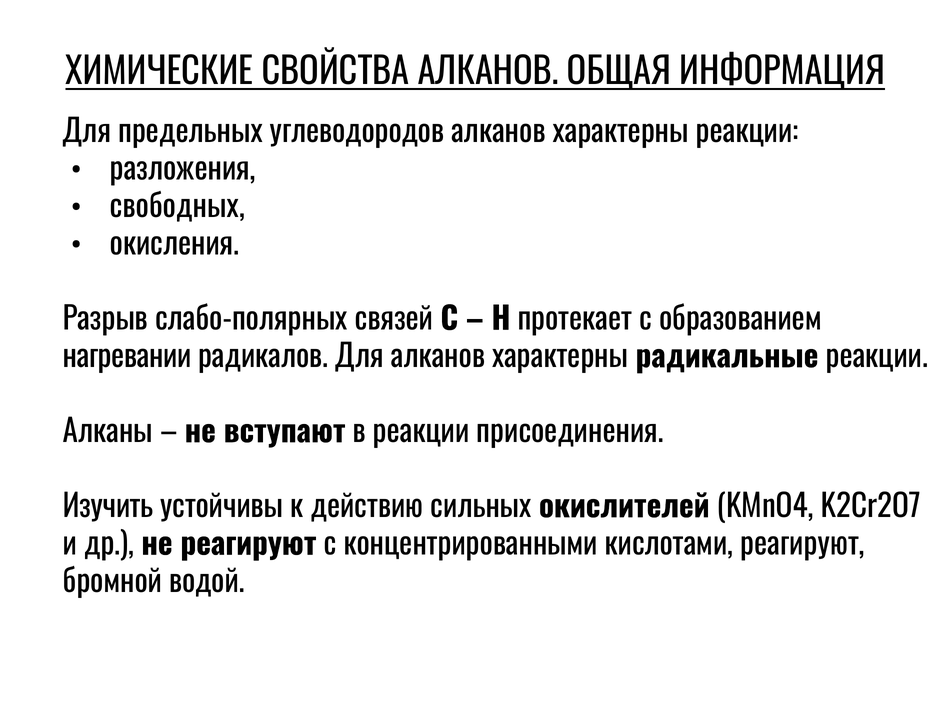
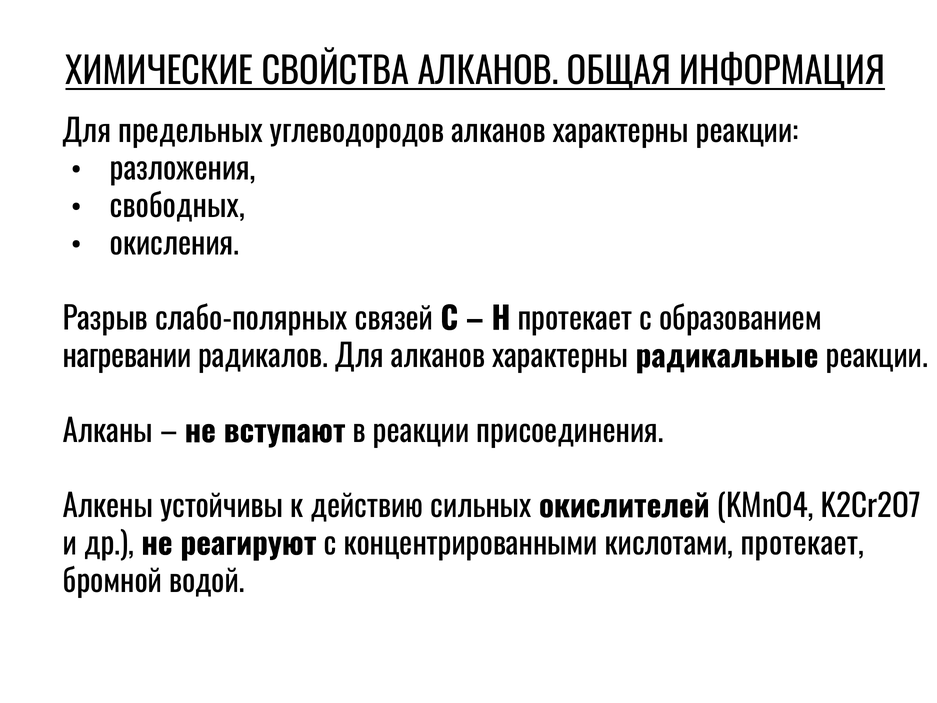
Изучить: Изучить -> Алкены (108, 507)
кислотами реагируют: реагируют -> протекает (802, 544)
